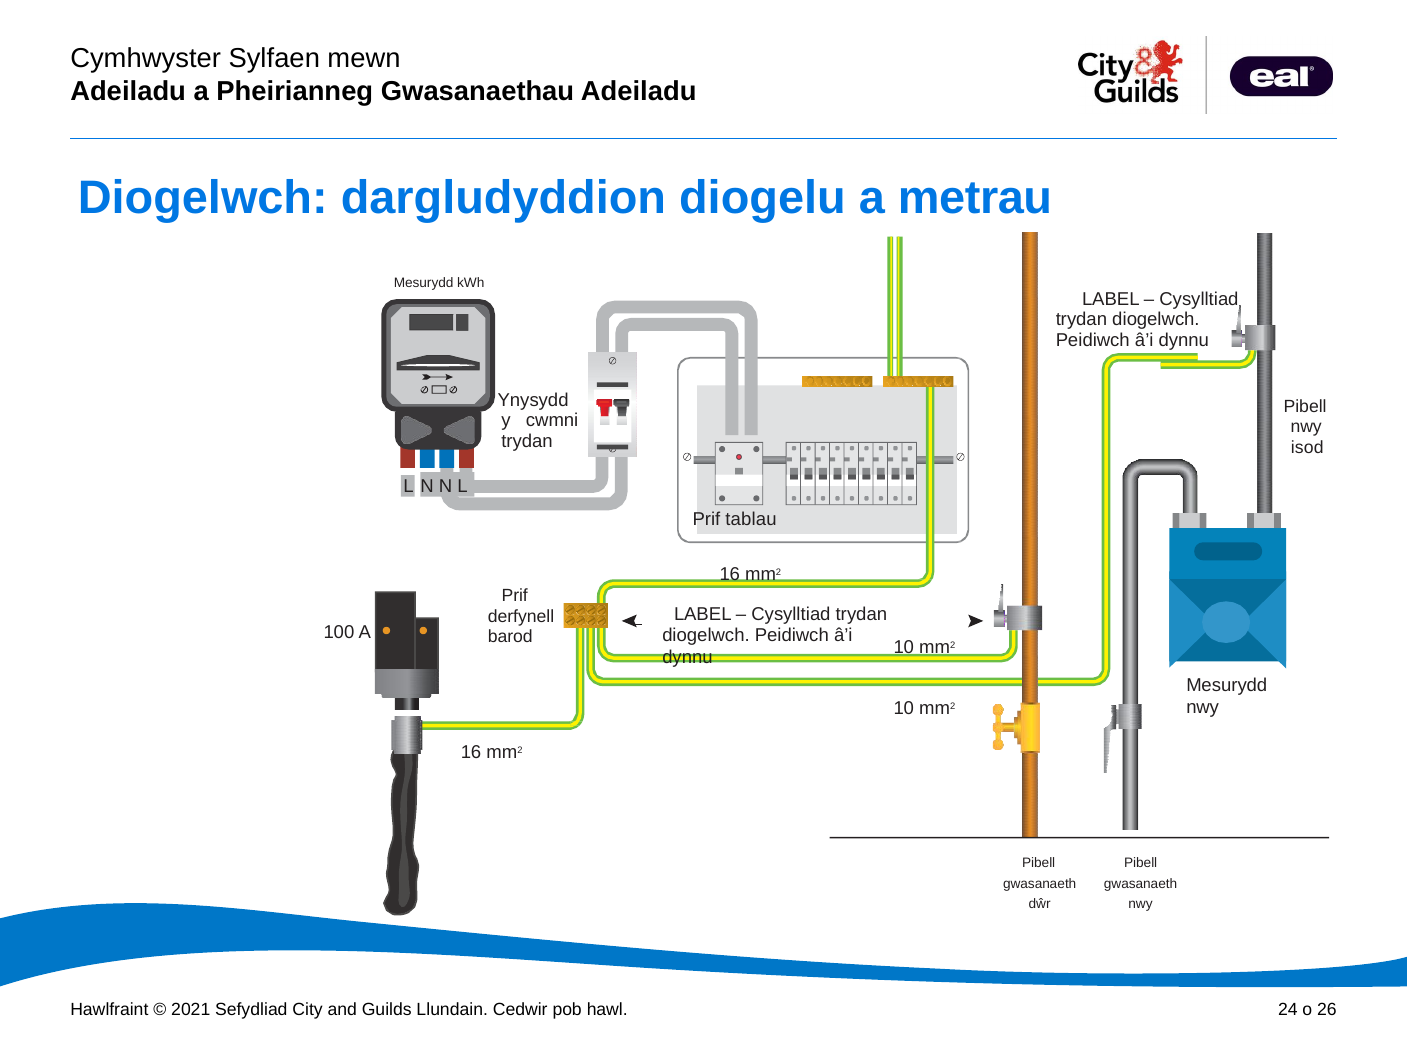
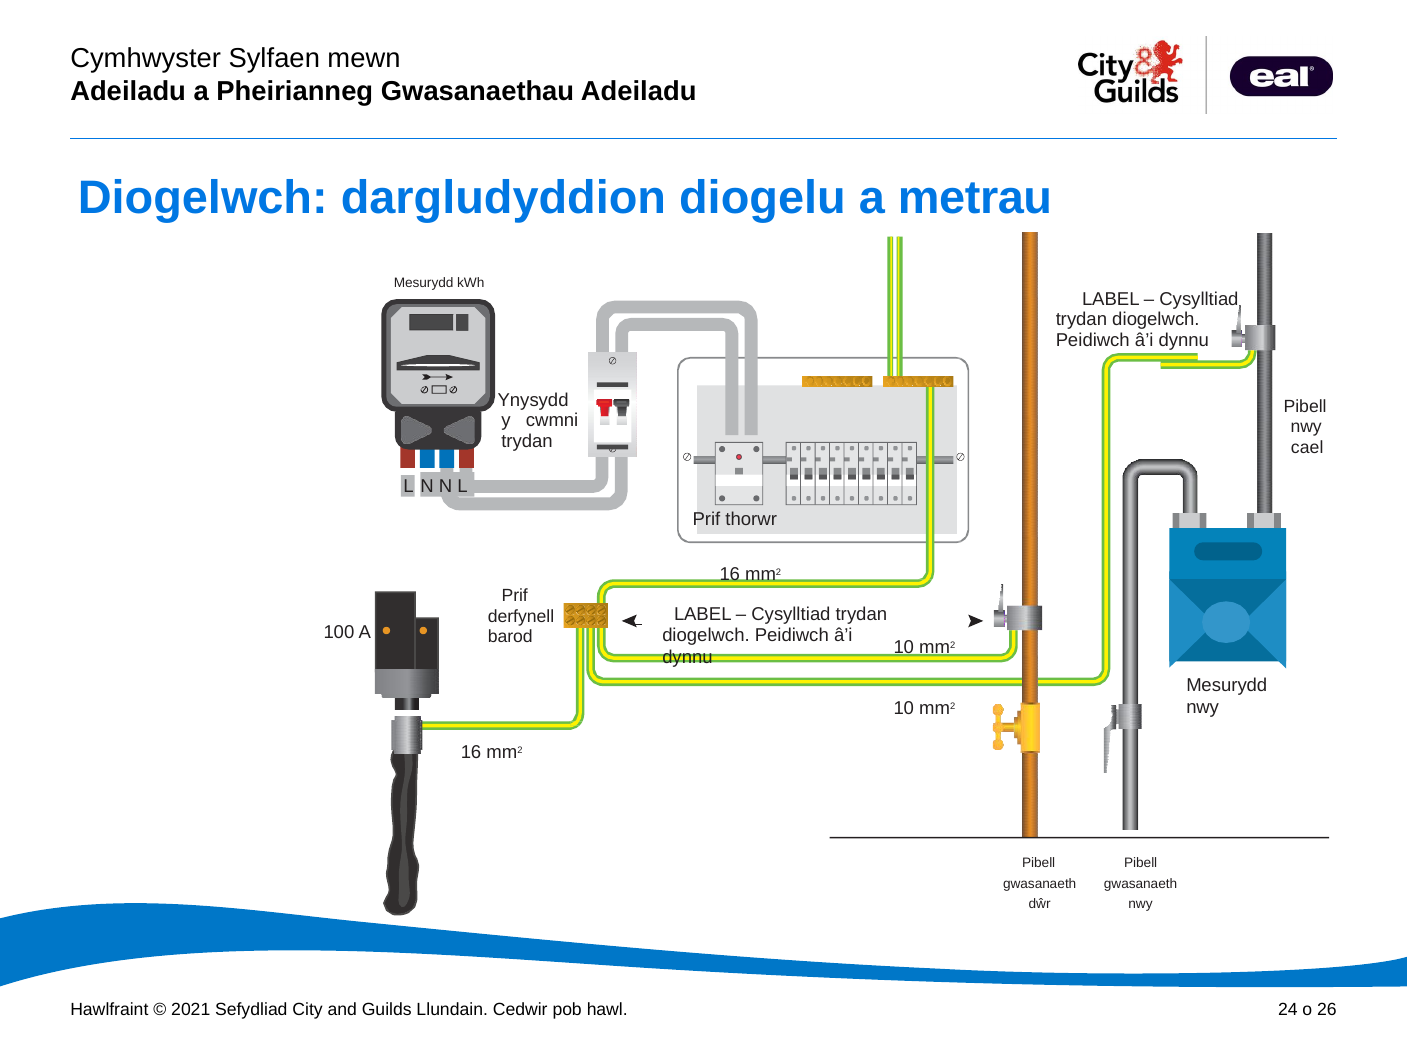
isod: isod -> cael (1307, 447)
tablau: tablau -> thorwr (751, 519)
